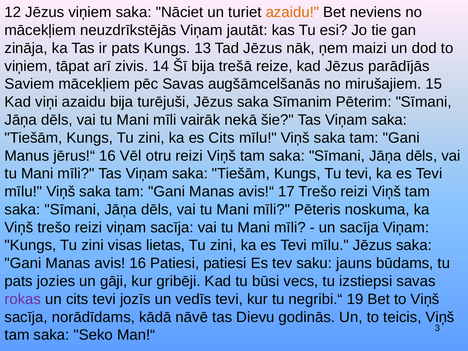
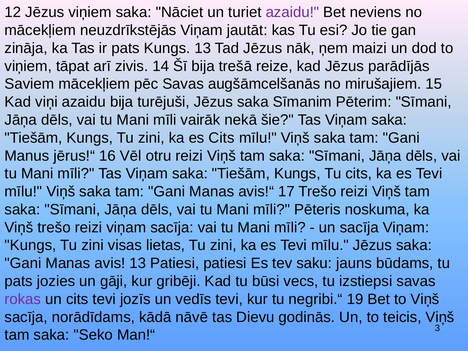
azaidu colour: orange -> purple (292, 12)
Tu tevi: tevi -> cits (359, 174)
avis 16: 16 -> 13 (138, 263)
